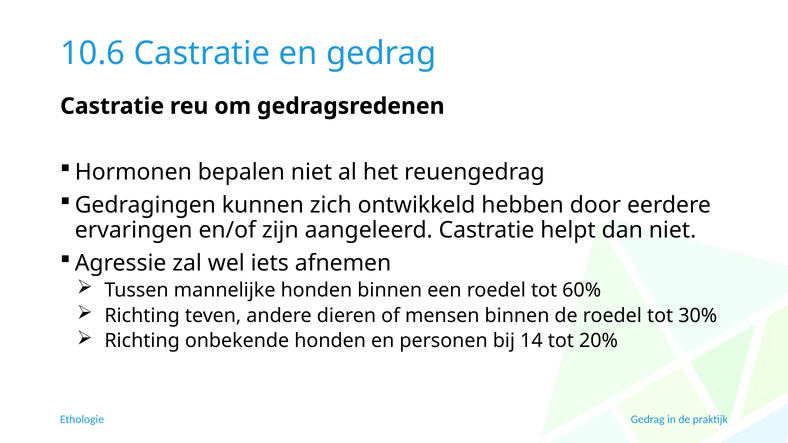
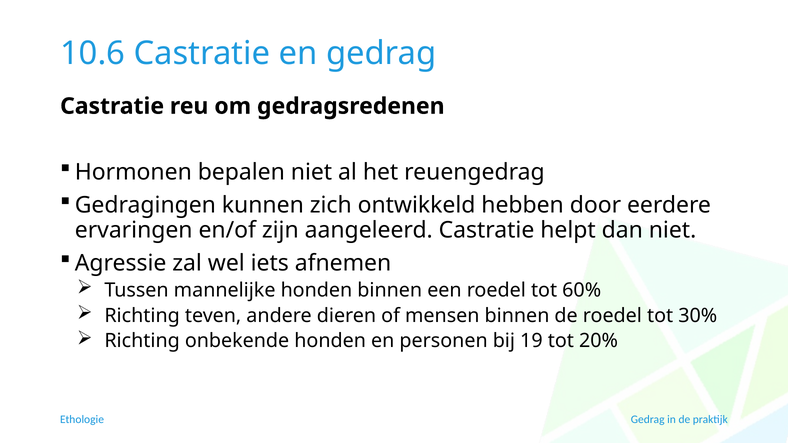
14: 14 -> 19 (531, 341)
